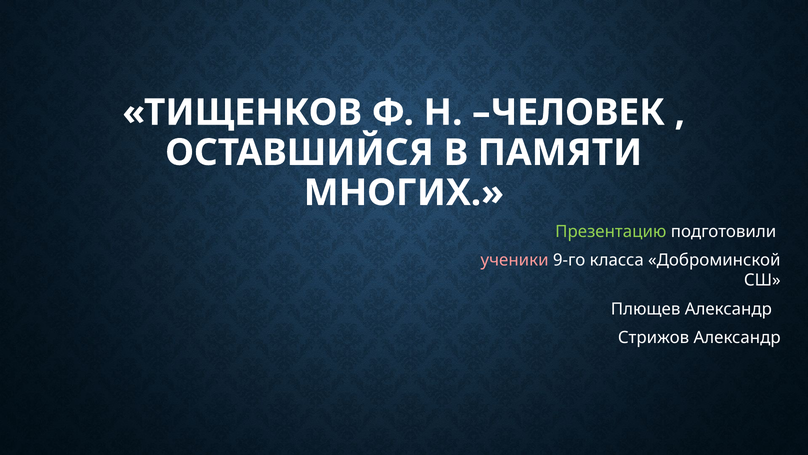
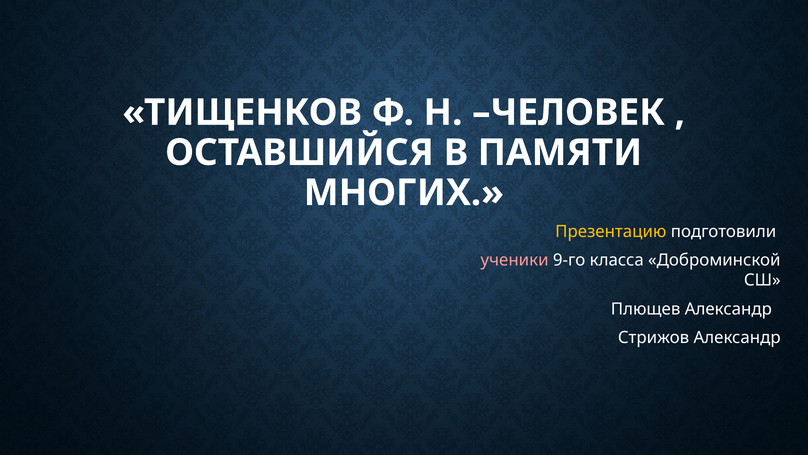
Презентацию colour: light green -> yellow (611, 231)
